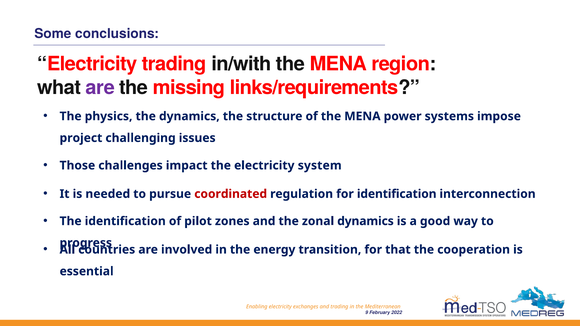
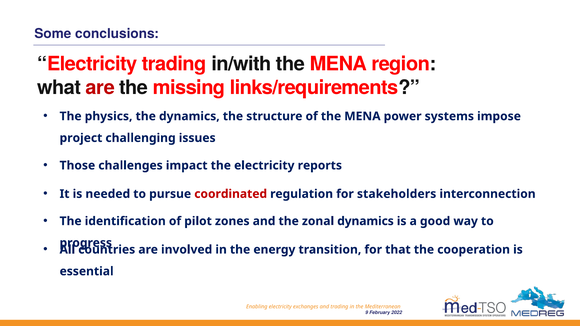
are colour: purple -> red (100, 88)
system: system -> reports (320, 166)
for identification: identification -> stakeholders (397, 194)
